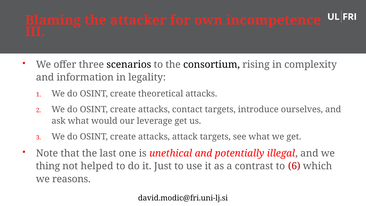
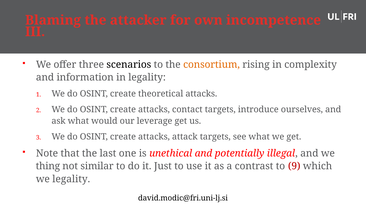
consortium colour: black -> orange (212, 65)
helped: helped -> similar (97, 166)
6: 6 -> 9 (294, 166)
we reasons: reasons -> legality (71, 179)
